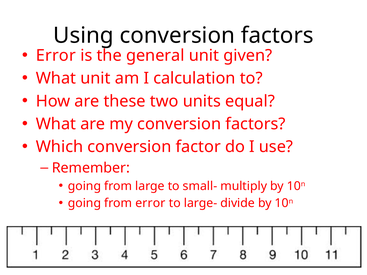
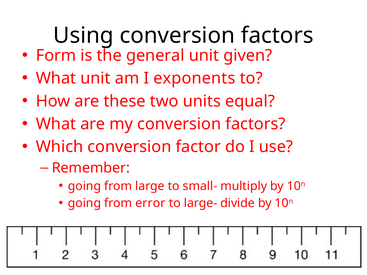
Error: Error -> Form (56, 56)
calculation: calculation -> exponents (194, 78)
